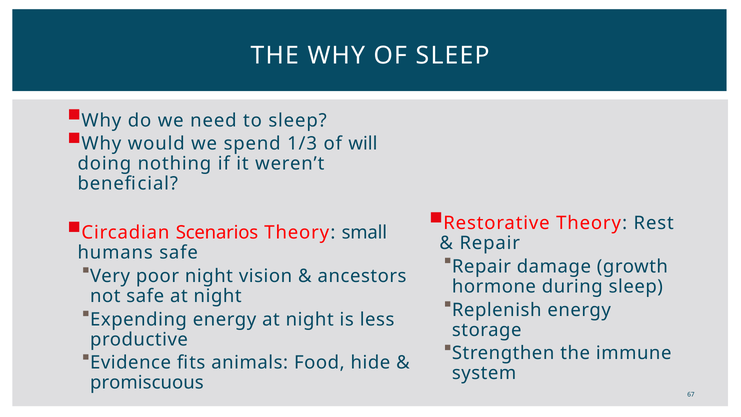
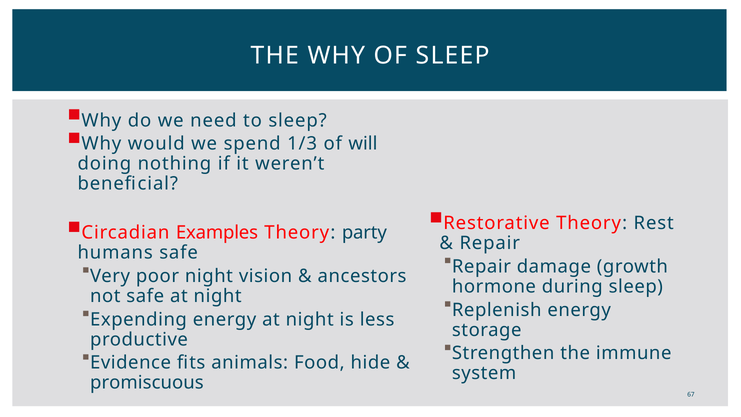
Scenarios: Scenarios -> Examples (217, 233)
small: small -> party (364, 233)
